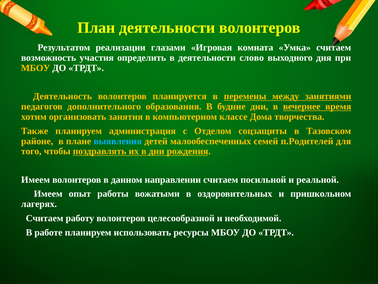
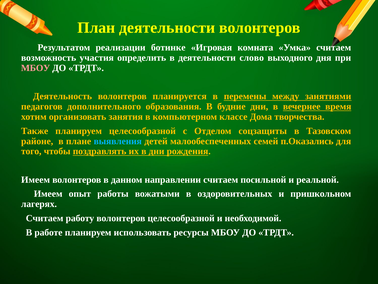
глазами: глазами -> ботинке (168, 47)
МБОУ colour: yellow -> pink (36, 68)
планируем администрация: администрация -> целесообразной (142, 131)
п.Родителей: п.Родителей -> п.Оказались (307, 141)
